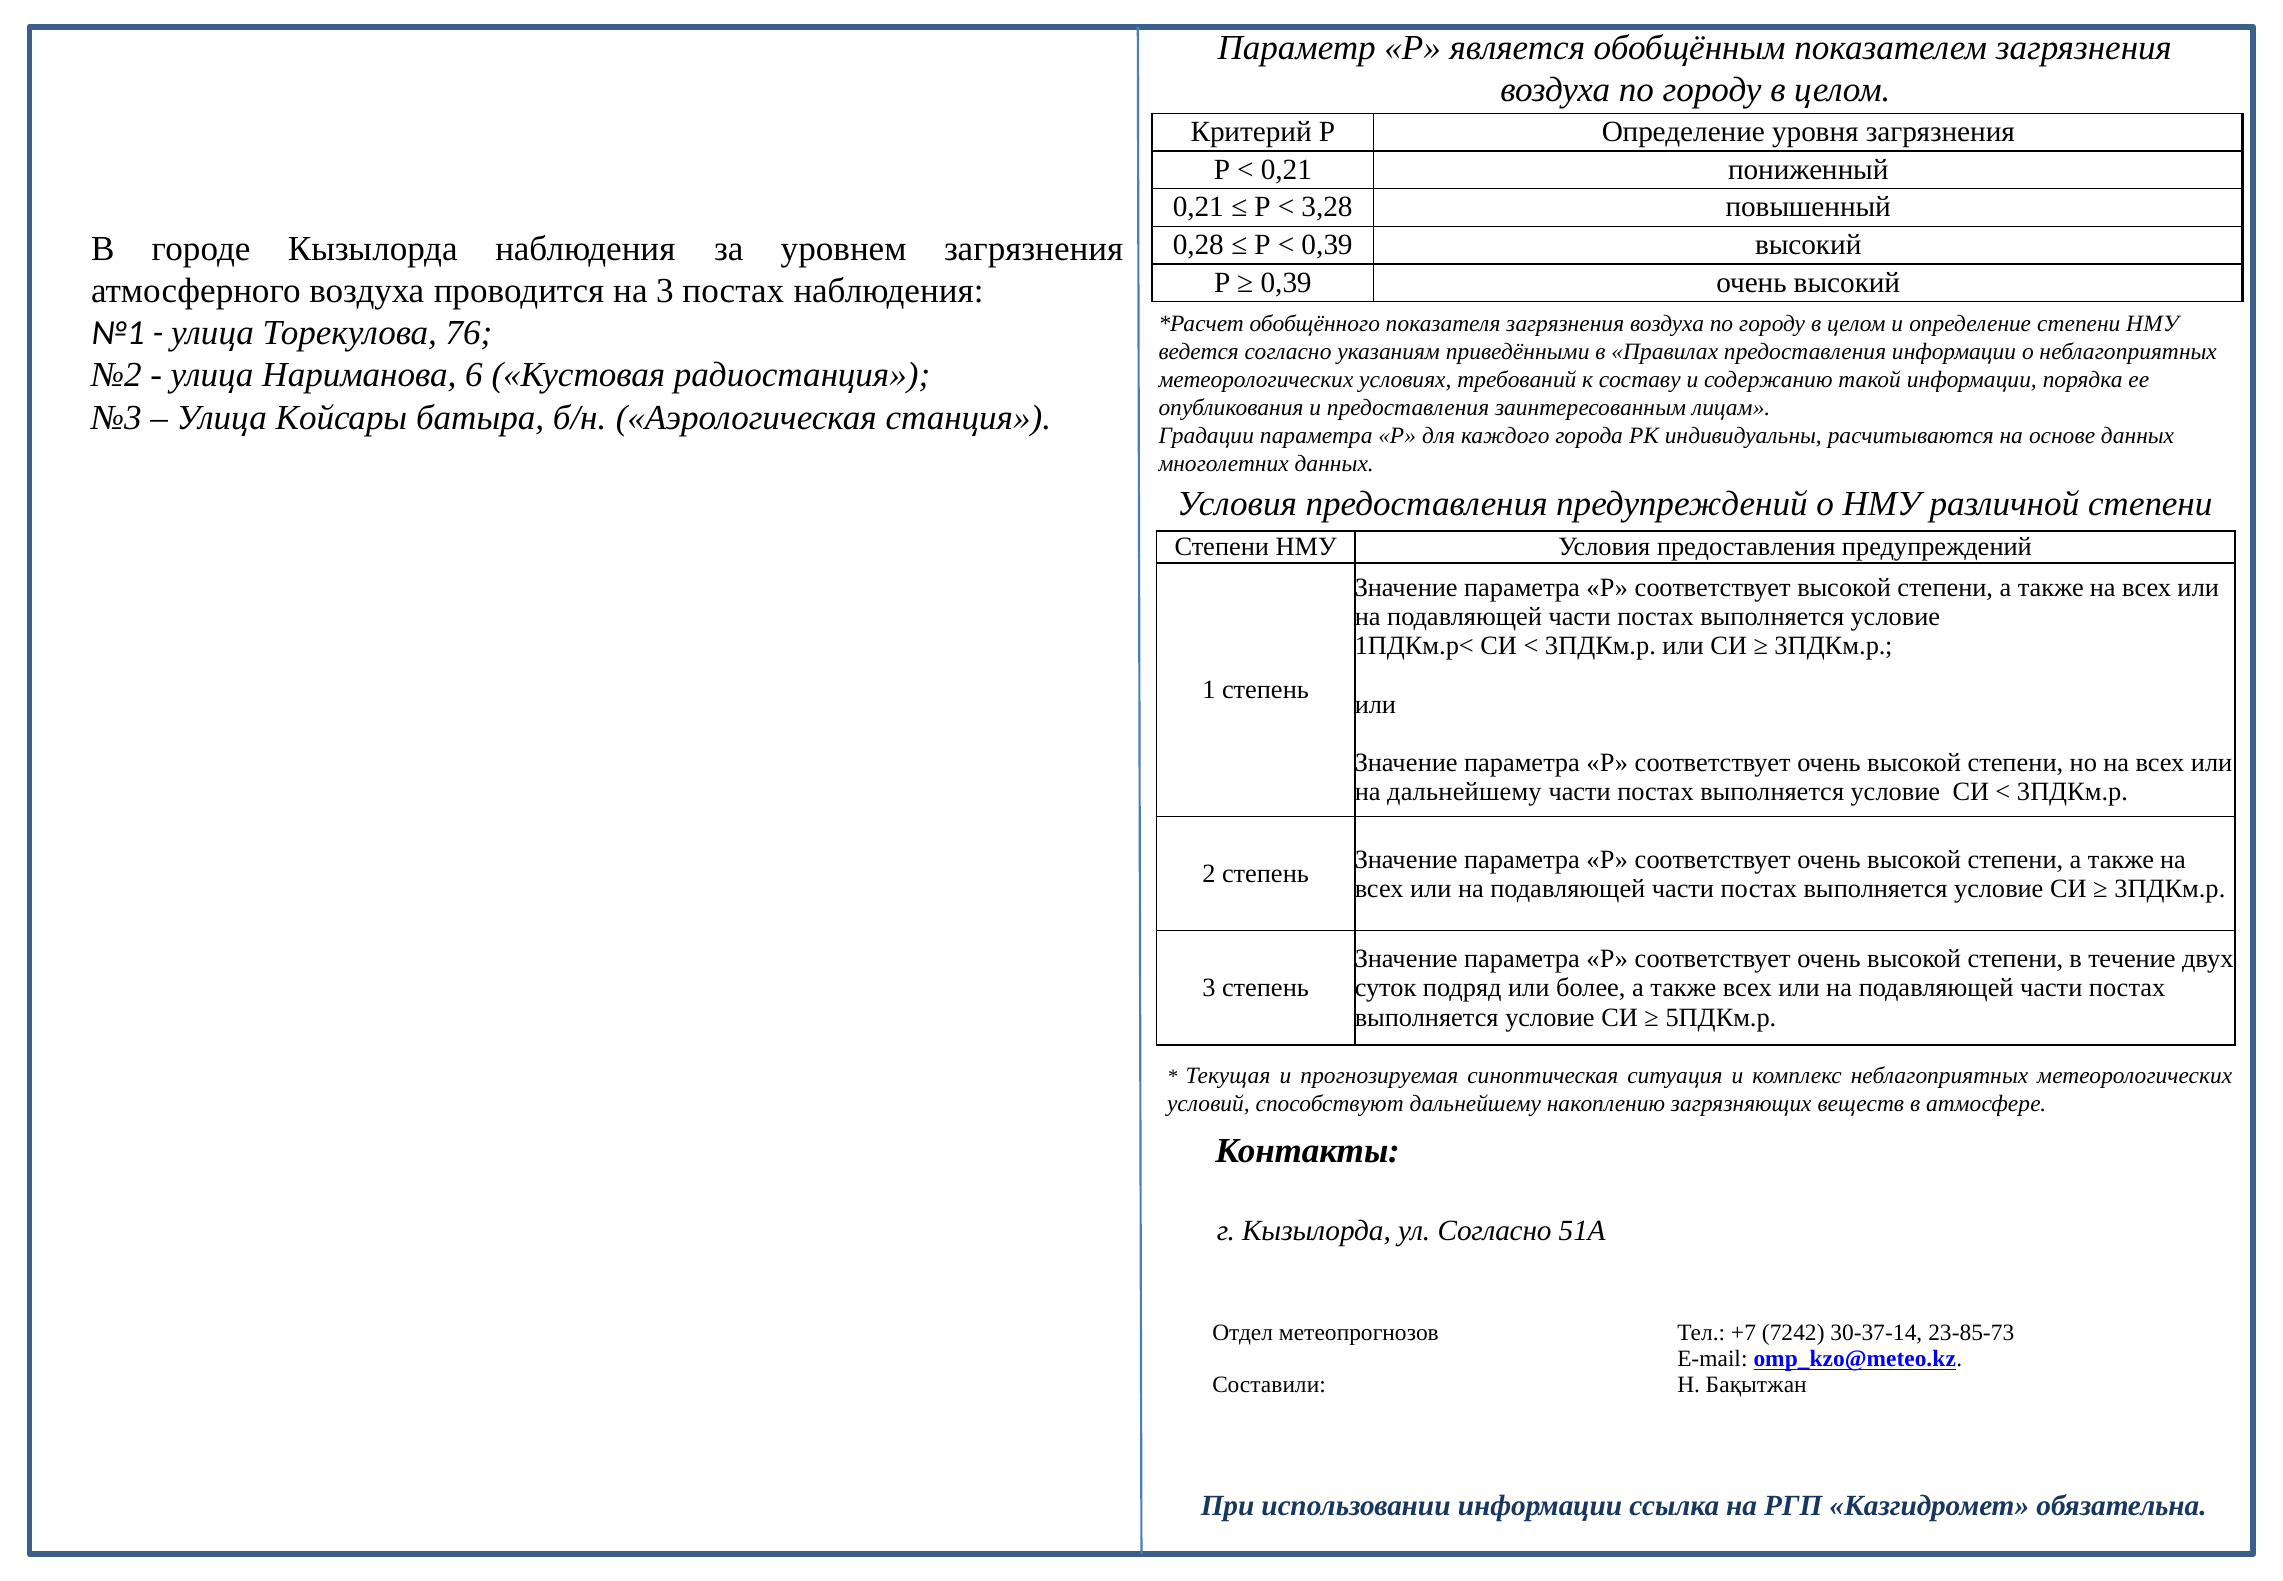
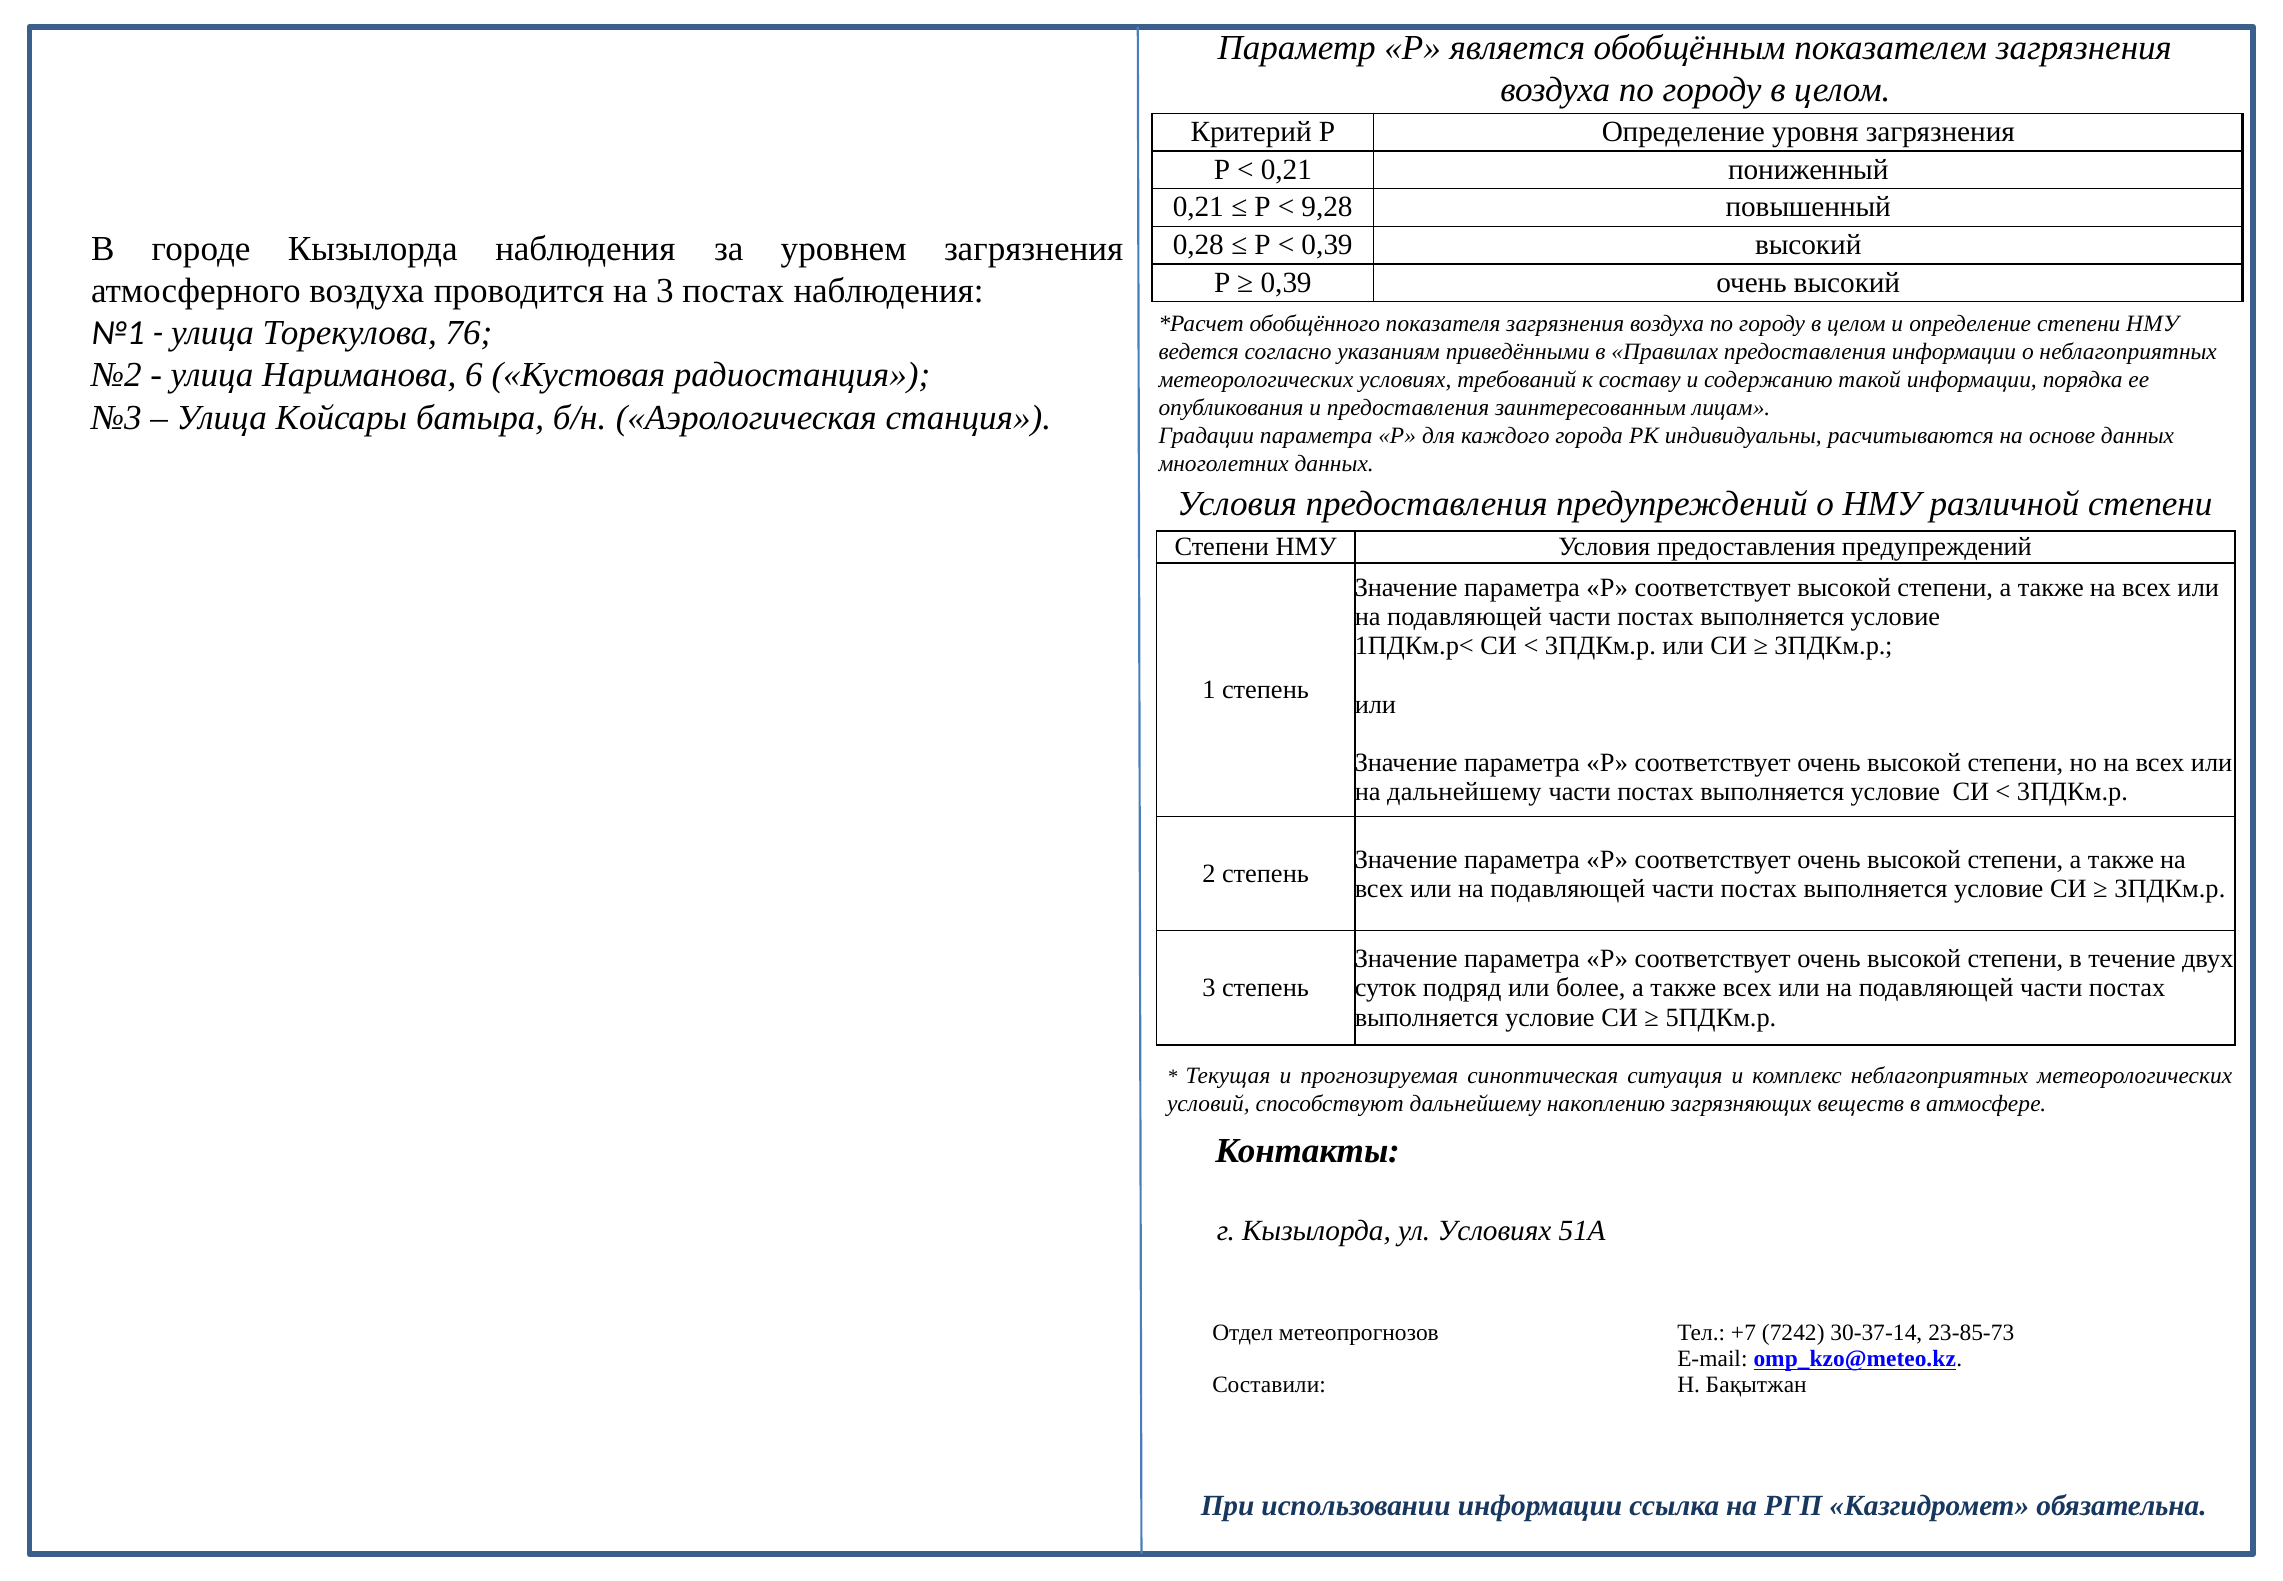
3,28: 3,28 -> 9,28 (1327, 207)
ул Согласно: Согласно -> Условиях (1495, 1231)
